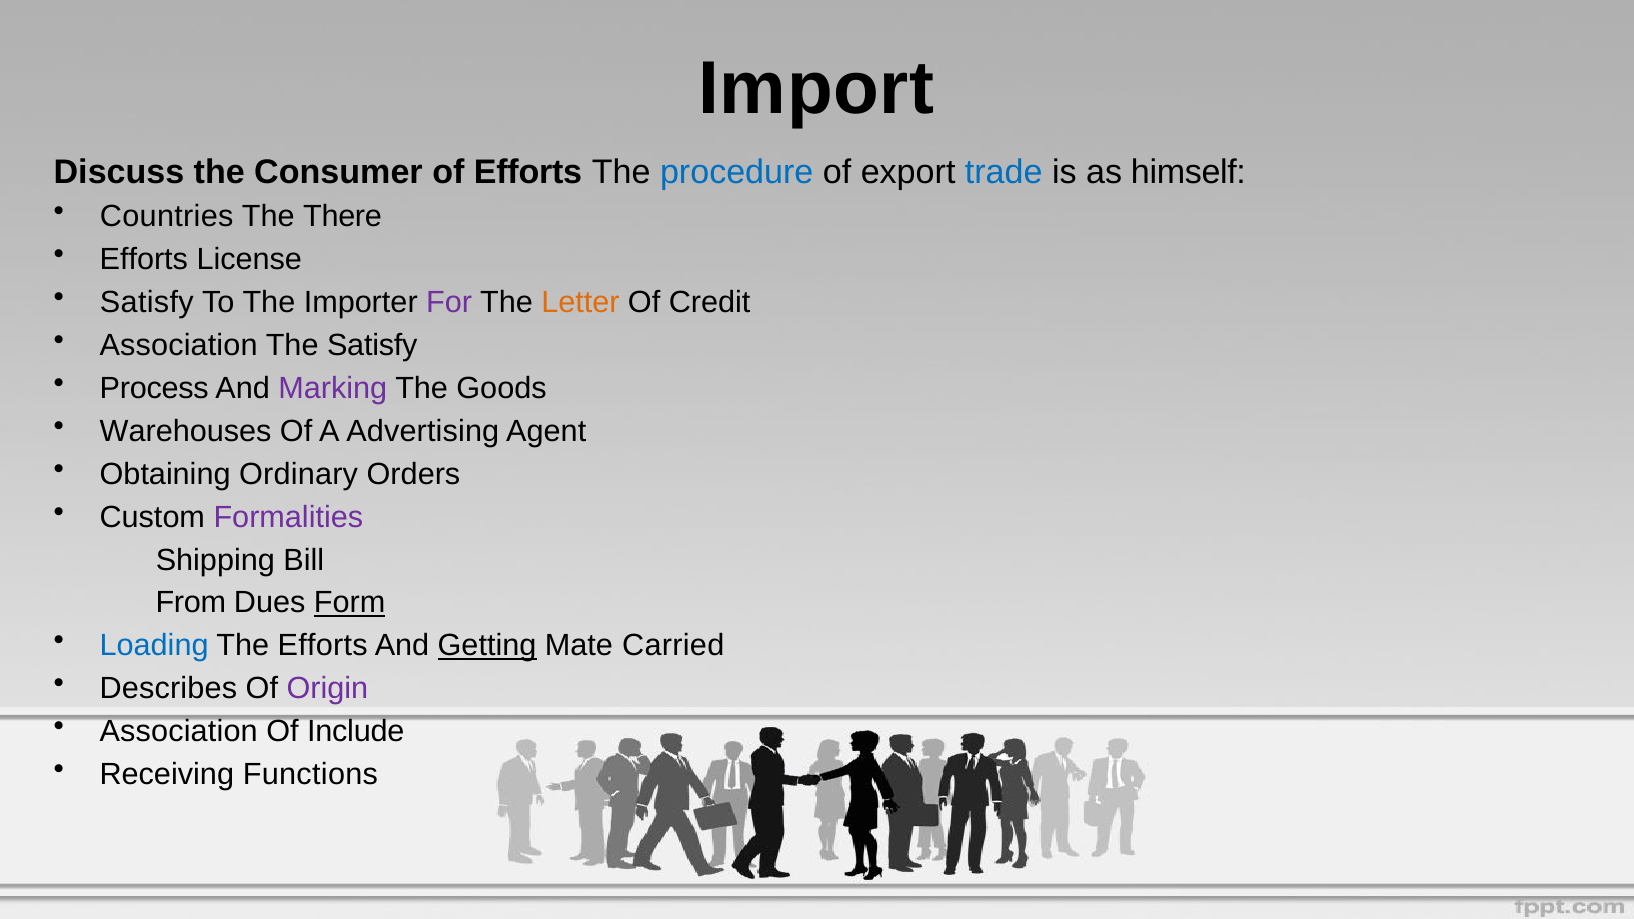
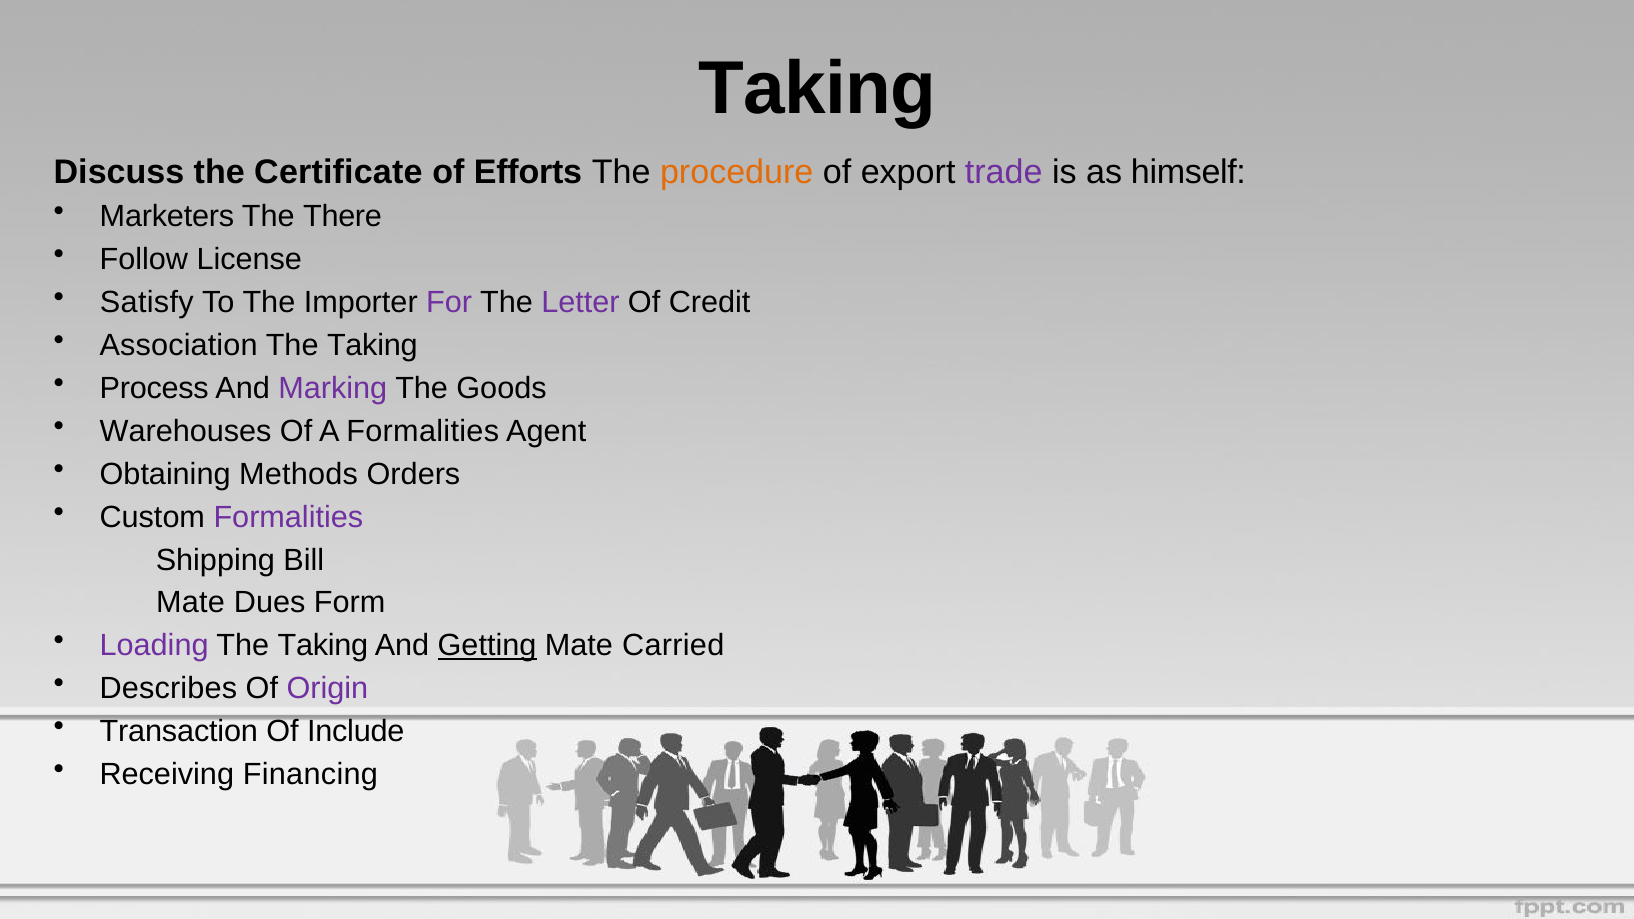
Import: Import -> Taking (817, 89)
Consumer: Consumer -> Certificate (338, 172)
procedure colour: blue -> orange (737, 172)
trade colour: blue -> purple (1004, 172)
Countries: Countries -> Marketers (167, 217)
Efforts: Efforts -> Follow (144, 260)
Letter colour: orange -> purple (580, 303)
Satisfy: Satisfy -> Taking (372, 346)
A Advertising: Advertising -> Formalities (423, 431)
Ordinary: Ordinary -> Methods (299, 474)
From: From -> Mate (191, 603)
Form underline: present -> none (350, 603)
Loading colour: blue -> purple (154, 646)
Efforts: Efforts -> Taking (323, 646)
Association: Association -> Transaction (179, 732)
Functions: Functions -> Financing (310, 774)
